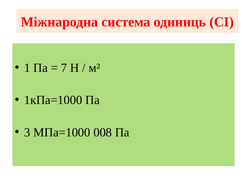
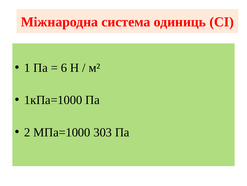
7: 7 -> 6 (64, 68)
3: 3 -> 2 (27, 132)
008: 008 -> 303 (103, 132)
